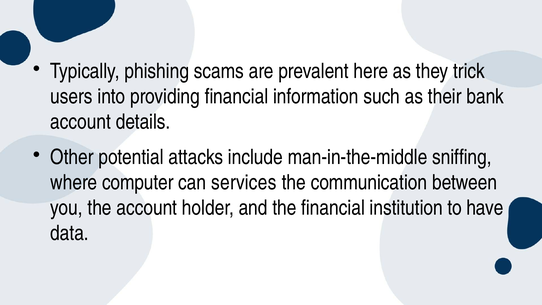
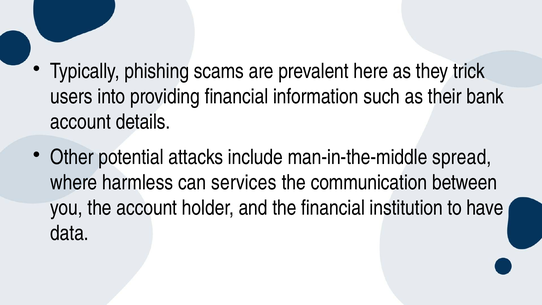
sniffing: sniffing -> spread (462, 157)
computer: computer -> harmless (138, 182)
